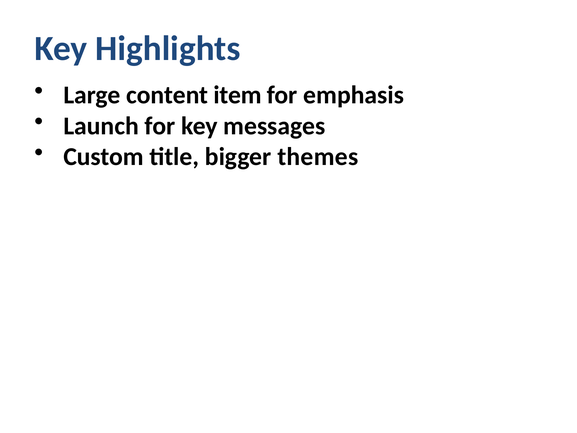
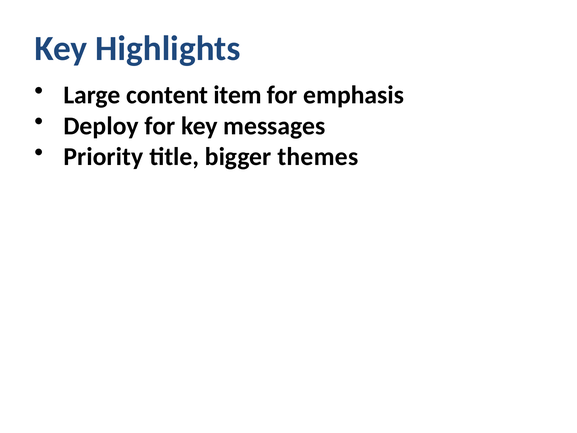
Launch: Launch -> Deploy (101, 126)
Custom: Custom -> Priority (103, 157)
